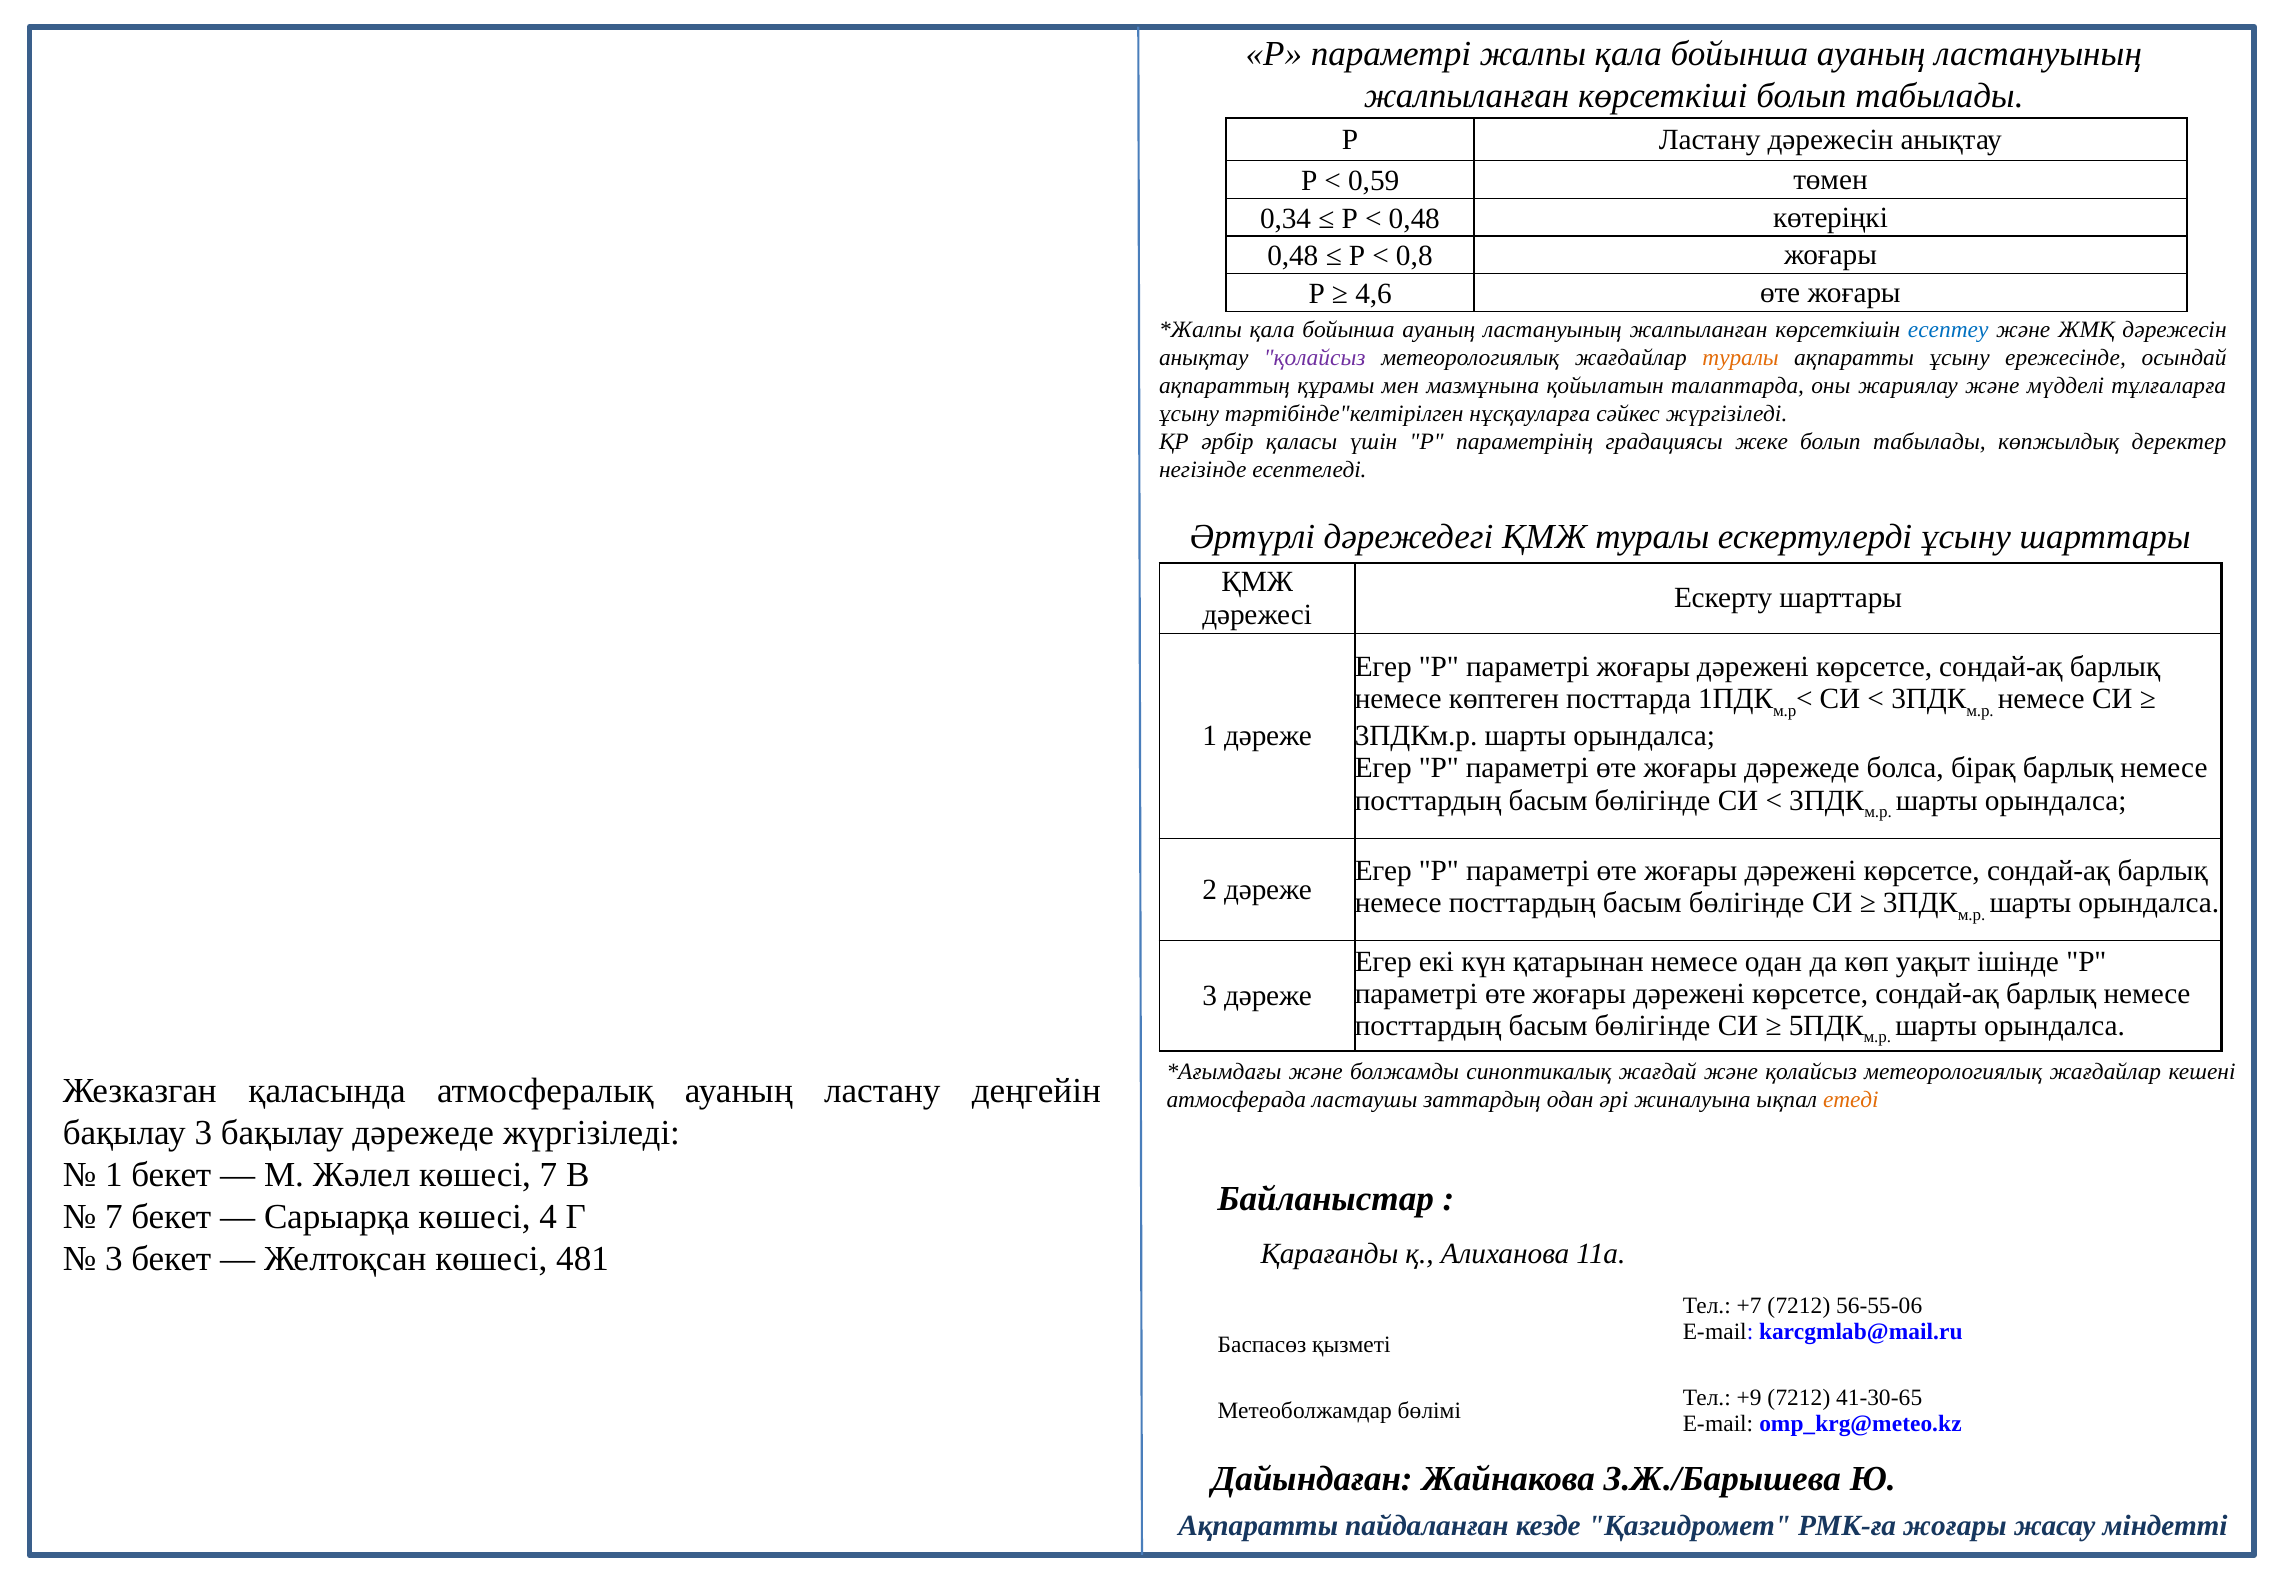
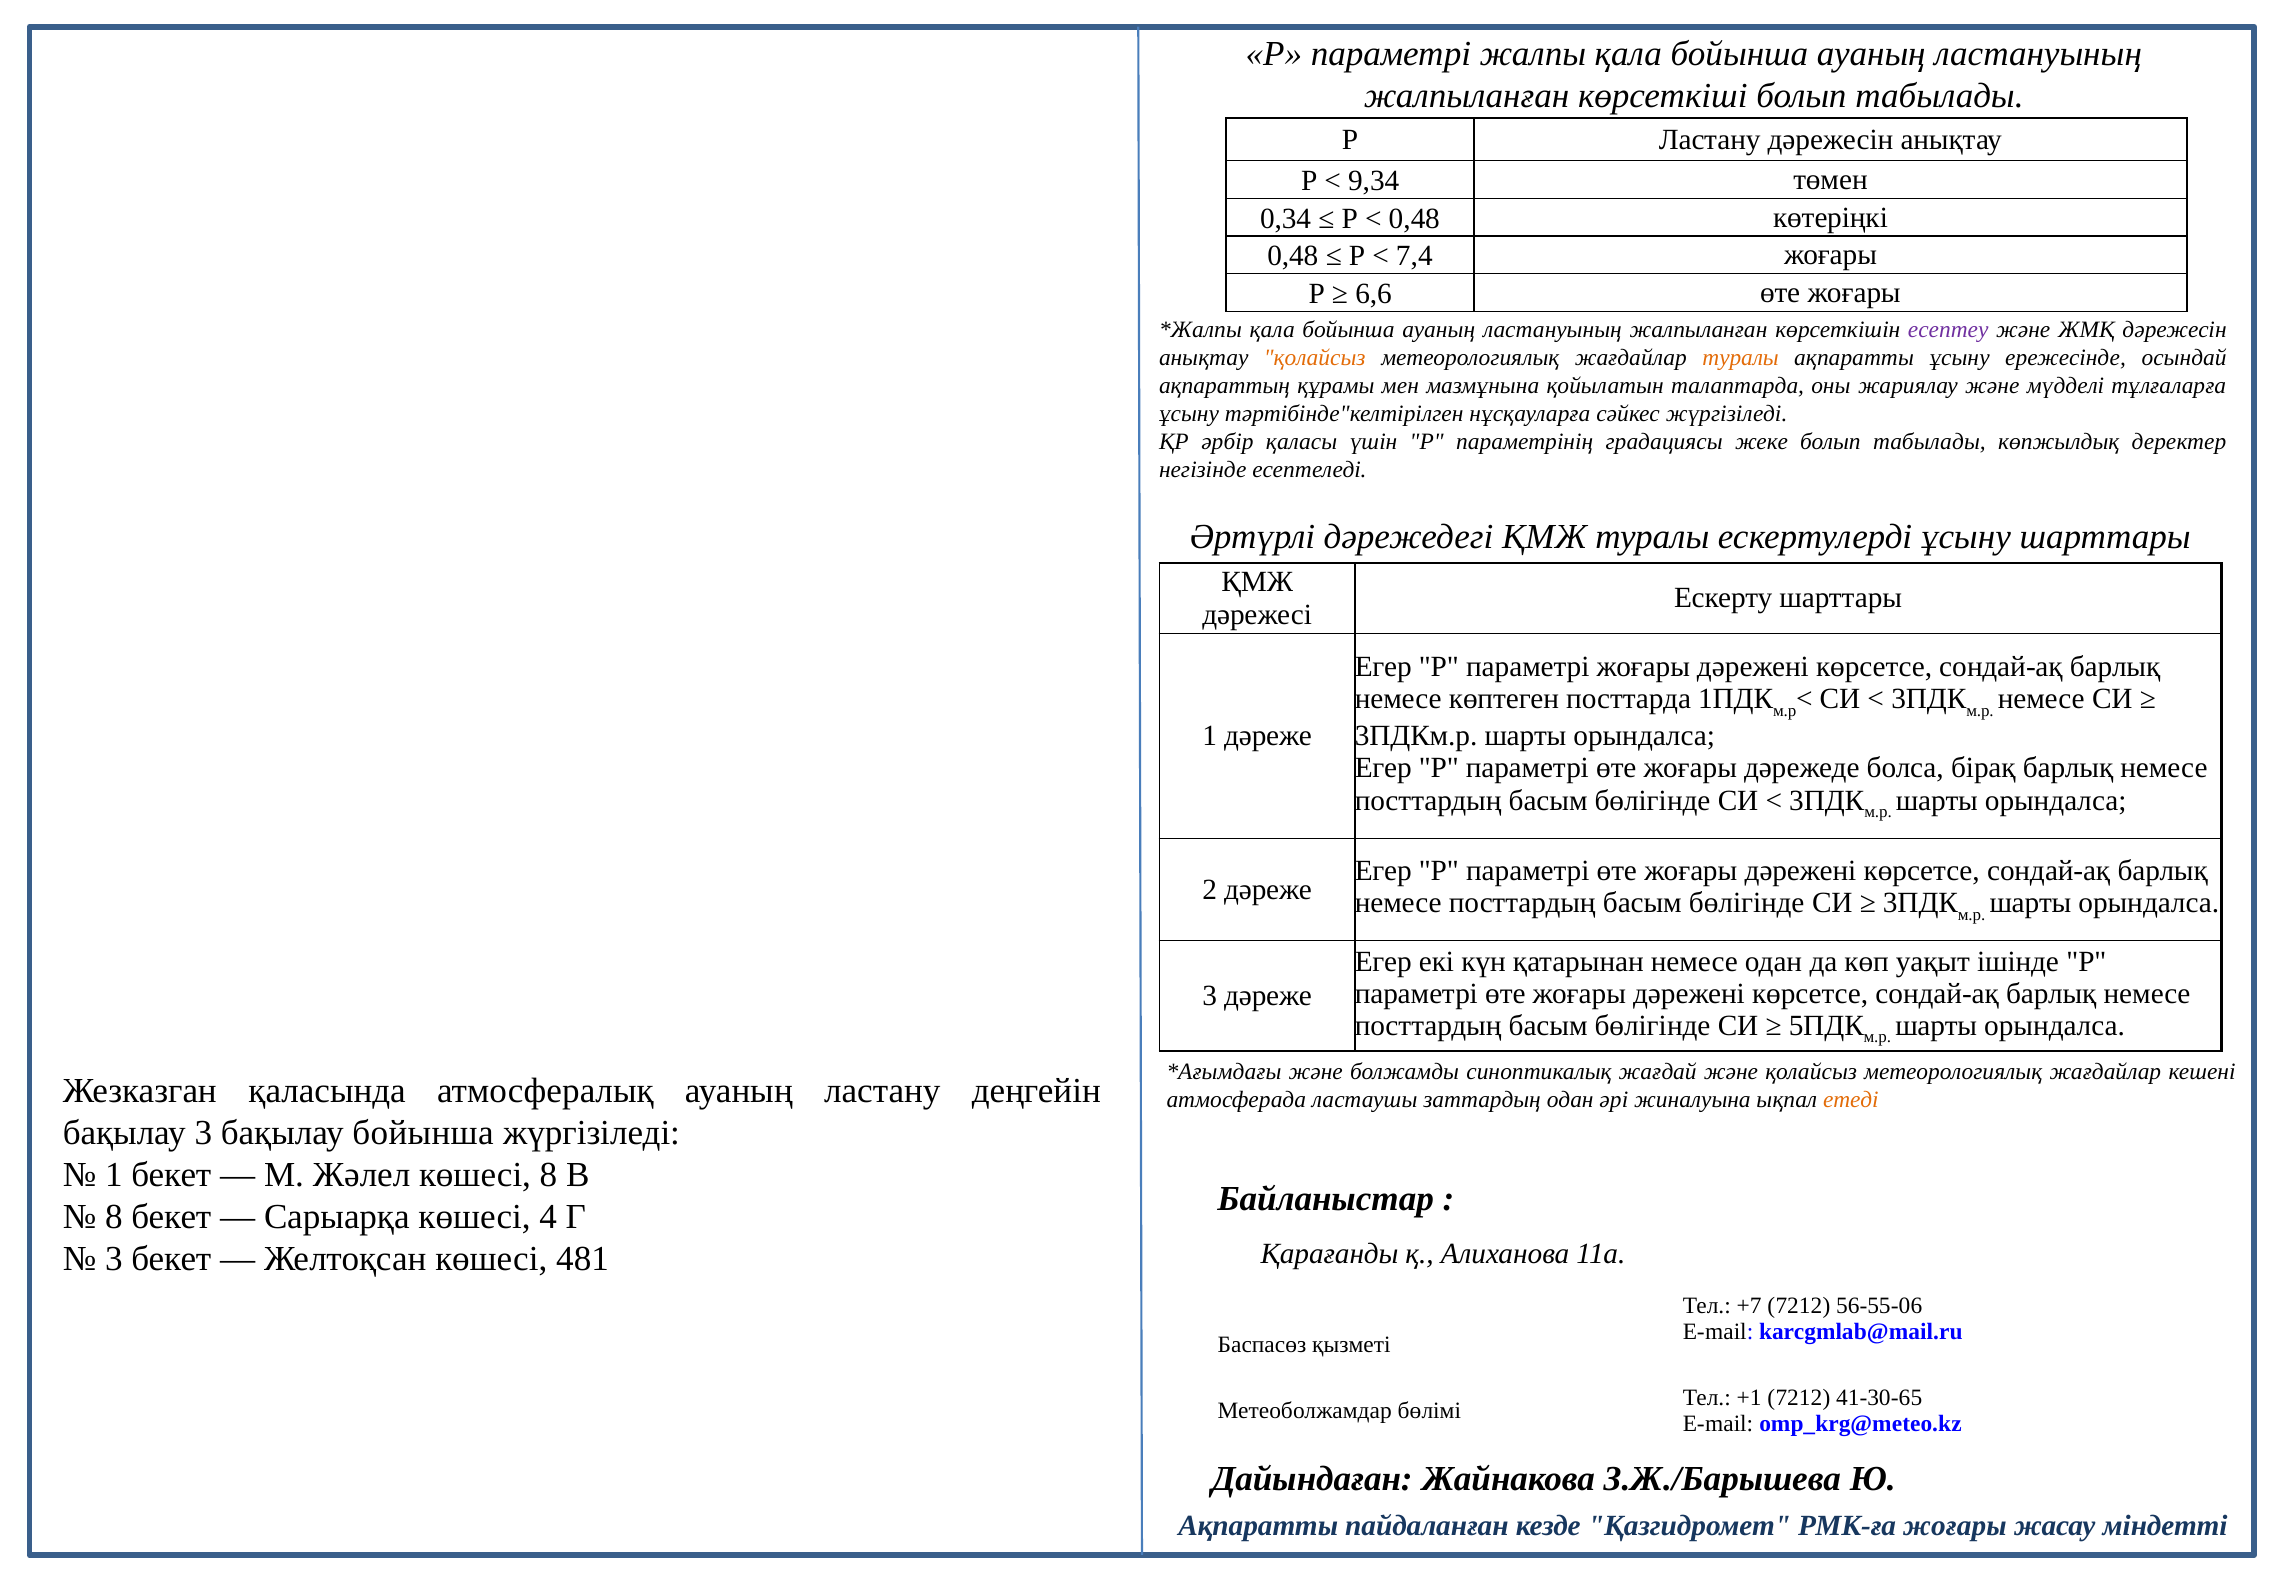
0,59: 0,59 -> 9,34 (1374, 181)
0,8: 0,8 -> 7,4 (1414, 256)
4,6: 4,6 -> 6,6 (1374, 294)
есептеу colour: blue -> purple (1948, 330)
қолайсыз colour: purple -> orange (1315, 358)
бақылау дәрежеде: дәрежеде -> бойынша (423, 1132)
көшесі 7: 7 -> 8 (549, 1174)
7: 7 -> 8 (114, 1217)
+9: +9 -> +1 (1749, 1397)
